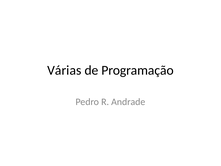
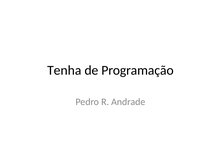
Várias: Várias -> Tenha (64, 70)
